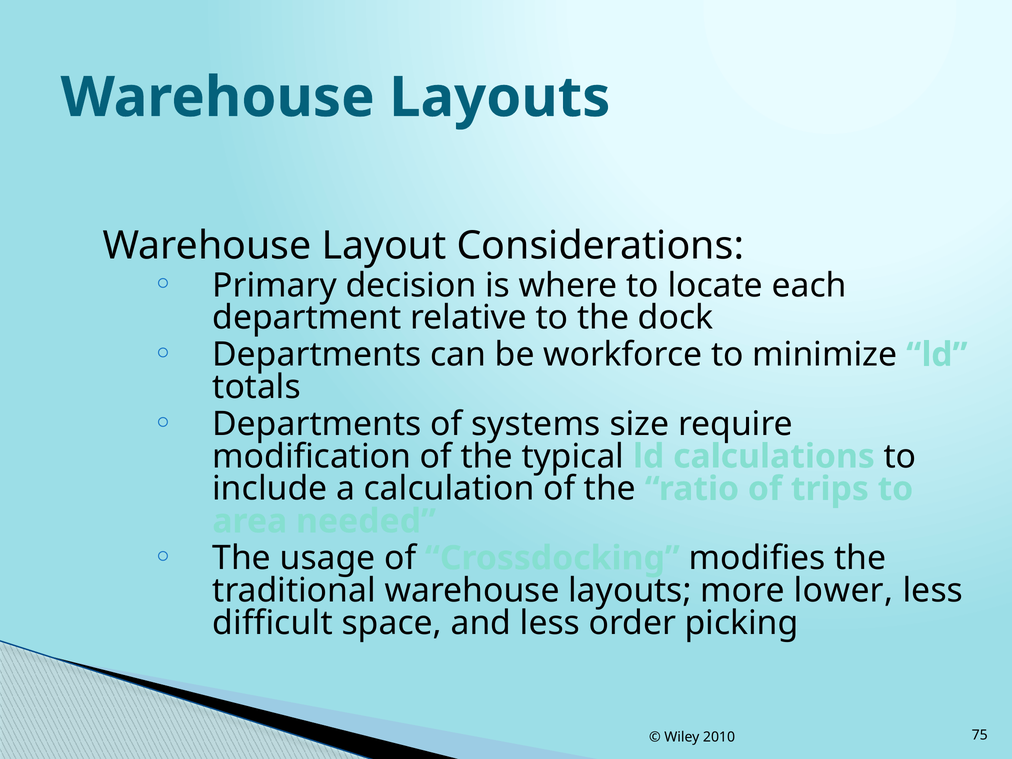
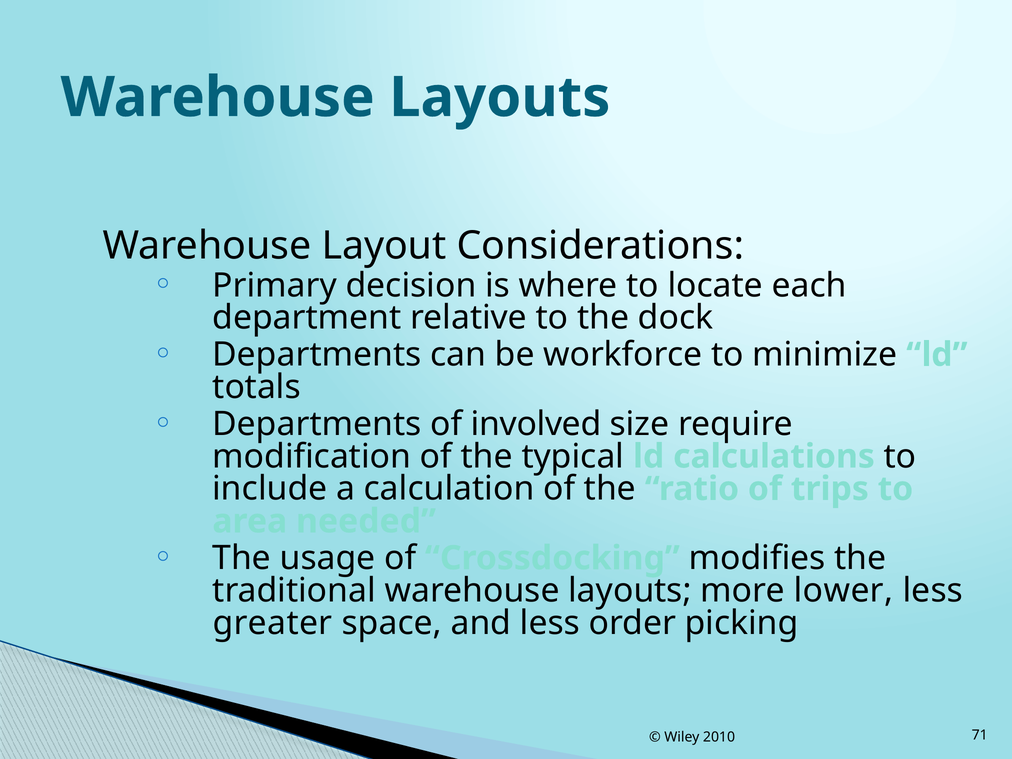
systems: systems -> involved (536, 424)
difficult: difficult -> greater (272, 623)
75: 75 -> 71 (980, 735)
